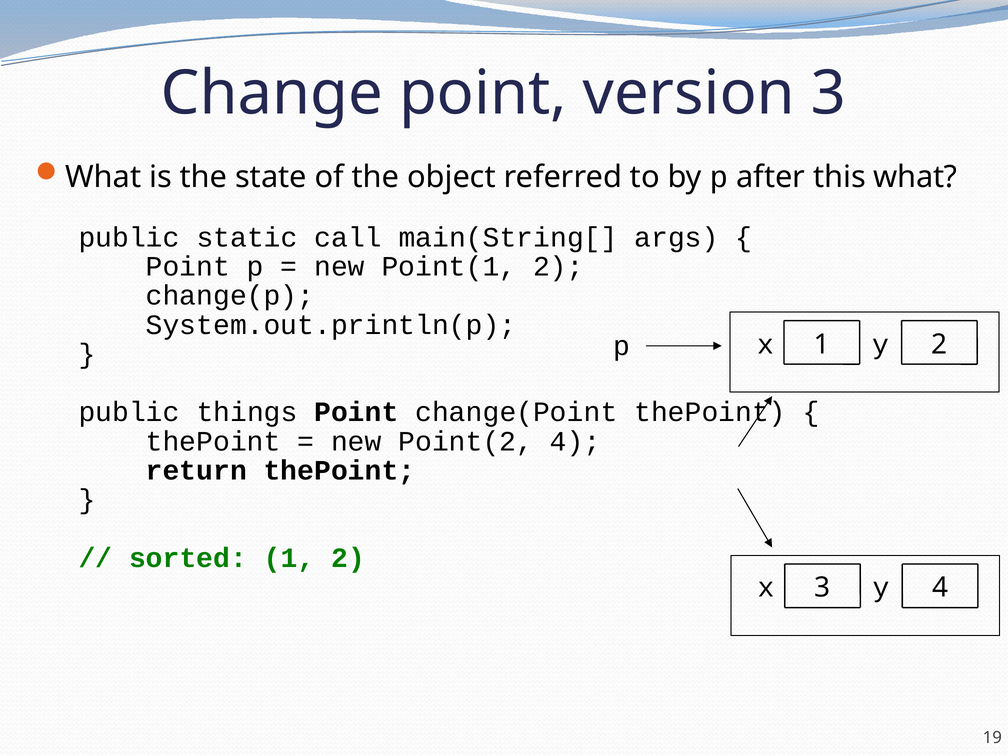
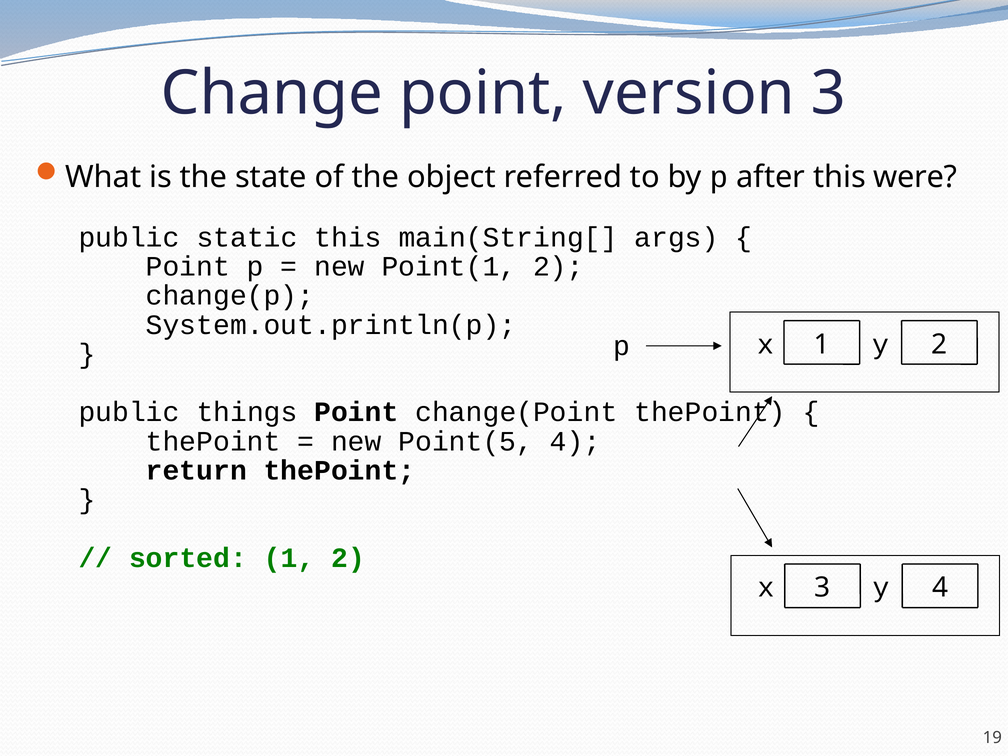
this what: what -> were (915, 177)
static call: call -> this (348, 237)
Point(2: Point(2 -> Point(5 (466, 441)
